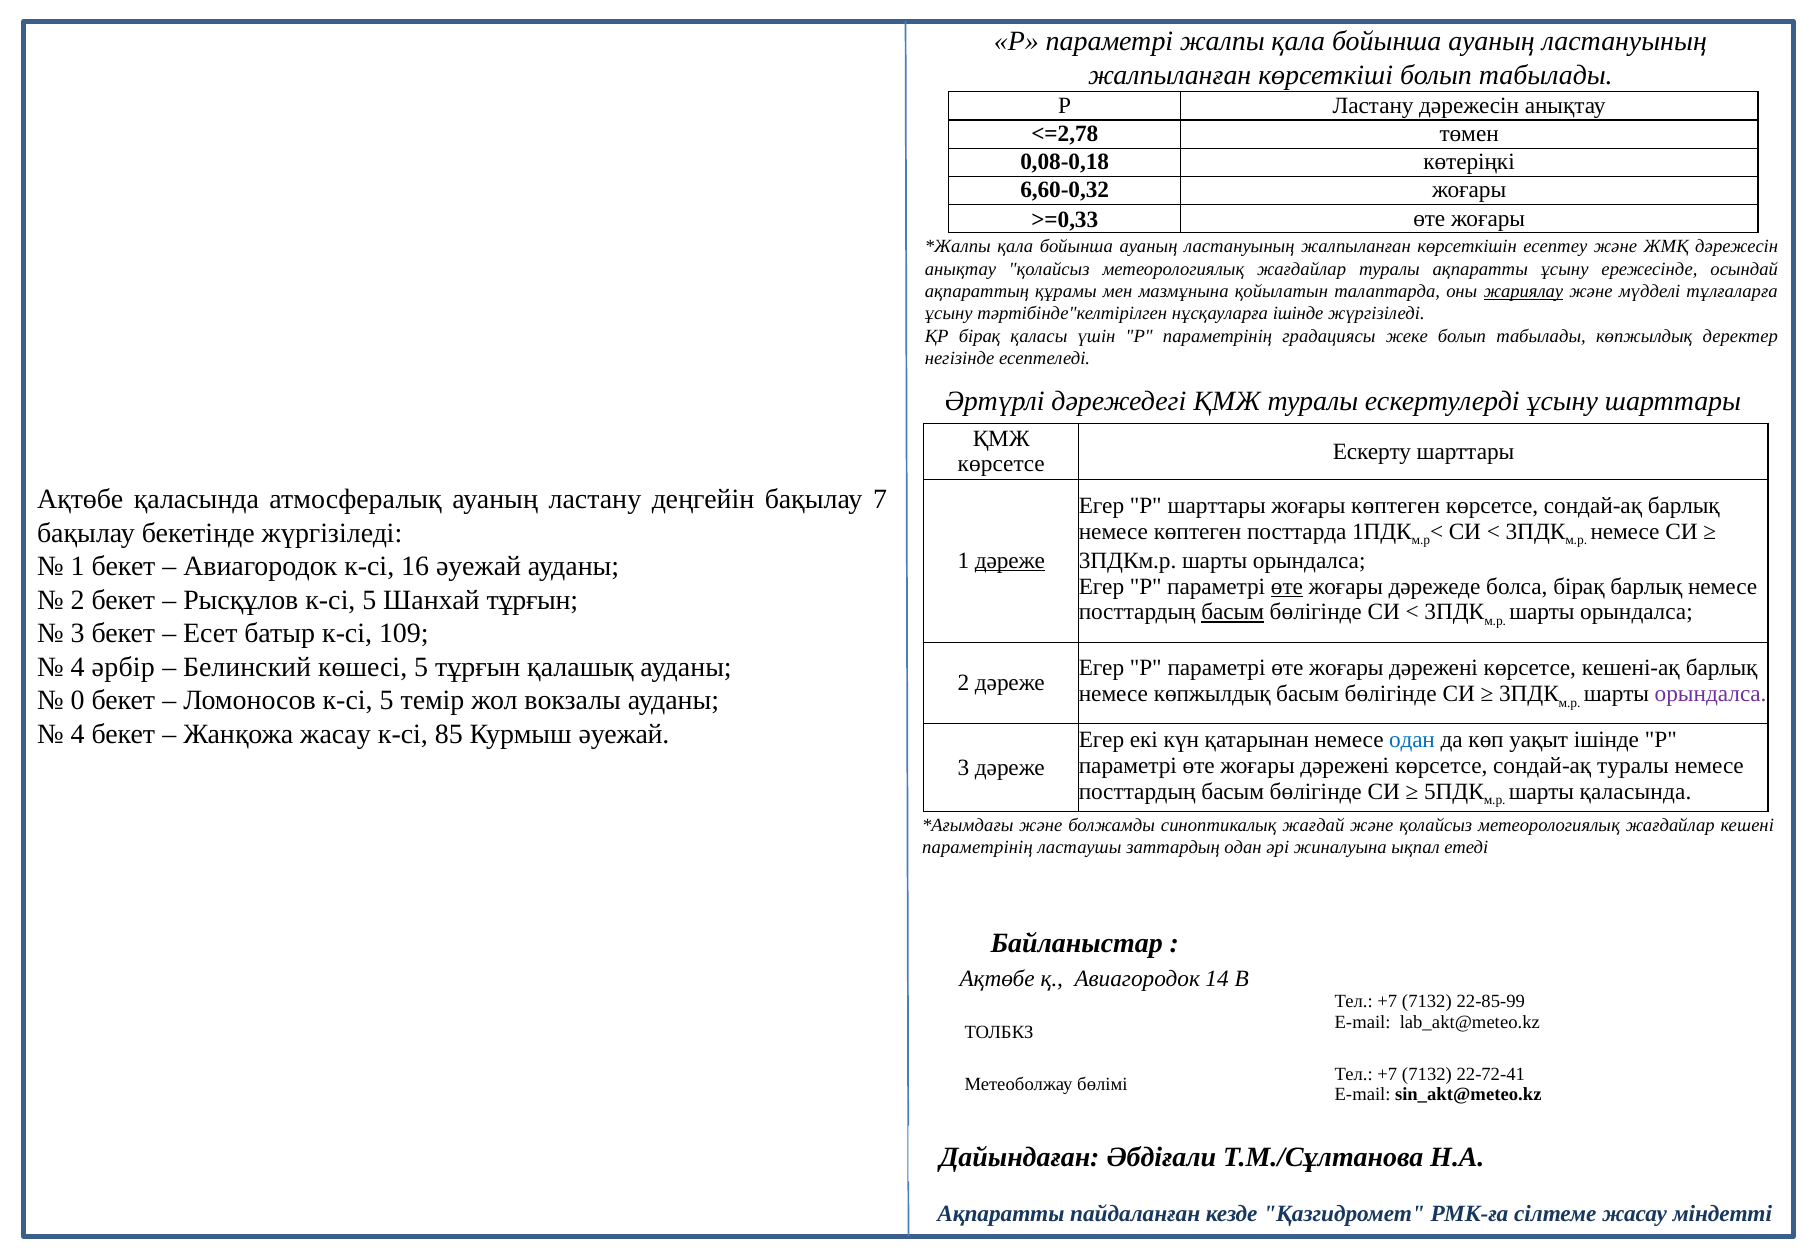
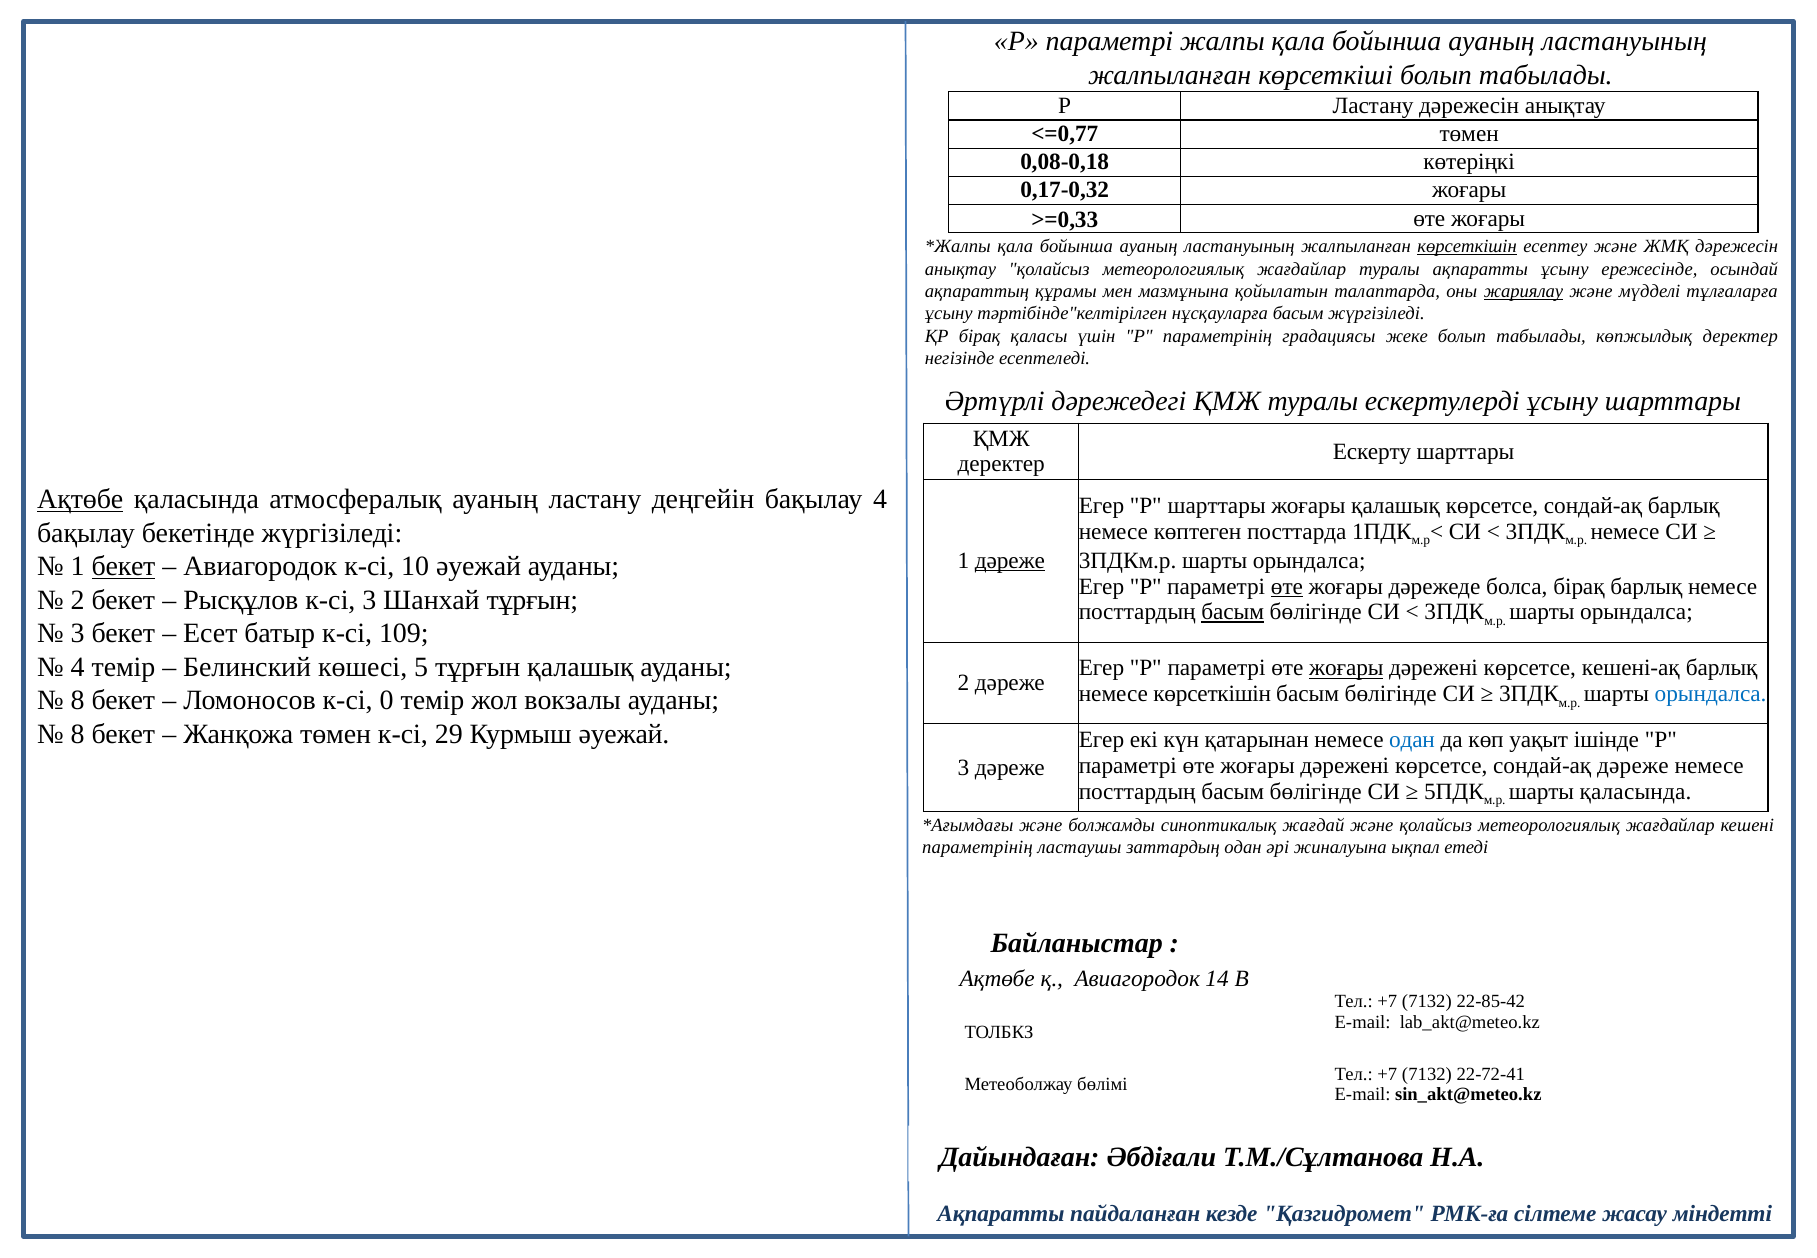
<=2,78: <=2,78 -> <=0,77 (1065, 134)
6,60-0,32: 6,60-0,32 -> 0,17-0,32 (1065, 190)
көрсеткішін underline: none -> present (1467, 247)
нұсқауларға ішінде: ішінде -> басым (1298, 314)
көрсетсе: көрсетсе -> деректер (1001, 464)
Ақтөбе underline: none -> present (80, 499)
бақылау 7: 7 -> 4 (880, 499)
жоғары көптеген: көптеген -> қалашық (1396, 506)
бекет underline: none -> present (124, 566)
16: 16 -> 10 (415, 566)
Рысқұлов к-сі 5: 5 -> 3 (369, 600)
4 әрбір: әрбір -> темір (123, 667)
жоғары underline: none -> present (1346, 668)
немесе көпжылдық: көпжылдық -> көрсеткішін (1212, 694)
орындалса colour: purple -> blue (1711, 694)
0: 0 -> 8 (78, 701)
Ломоносов к-сі 5: 5 -> 0 (387, 701)
4: 4 -> 8 (78, 734)
Жанқожа жасау: жасау -> төмен (336, 734)
85: 85 -> 29 (449, 734)
сондай-ақ туралы: туралы -> дәреже (1633, 766)
22-85-99: 22-85-99 -> 22-85-42 (1491, 1001)
